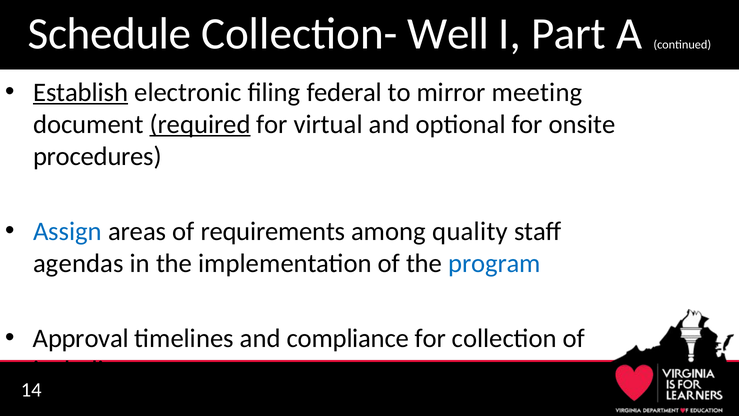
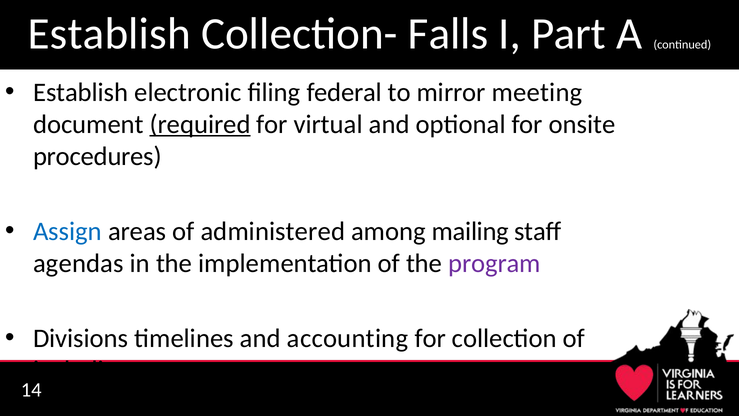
Schedule: Schedule -> Establish (109, 34)
Well: Well -> Falls (448, 34)
Establish underline: present -> none (81, 92)
requirements: requirements -> administered (273, 231)
quality: quality -> mailing (470, 231)
program colour: blue -> purple (495, 263)
Approval: Approval -> Divisions (81, 338)
compliance: compliance -> accounting (348, 338)
